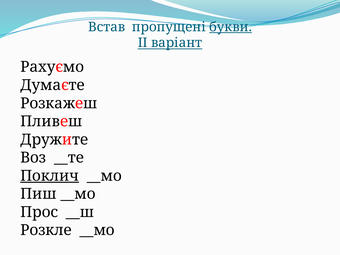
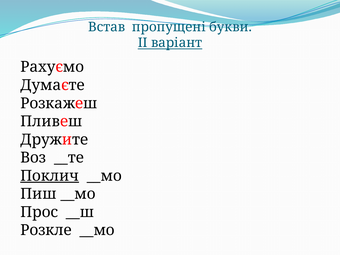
букви underline: present -> none (231, 27)
